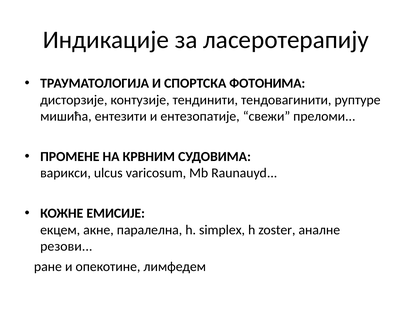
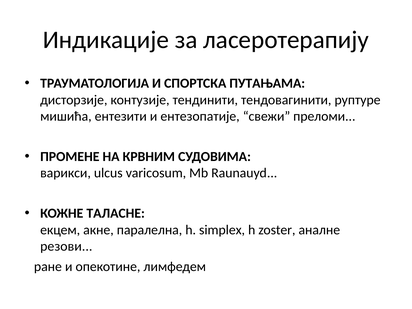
ФОТОНИМА: ФОТОНИМА -> ПУТАЊАМА (267, 83)
ЕМИСИЈЕ: ЕМИСИЈЕ -> ТАЛАСНЕ (116, 213)
